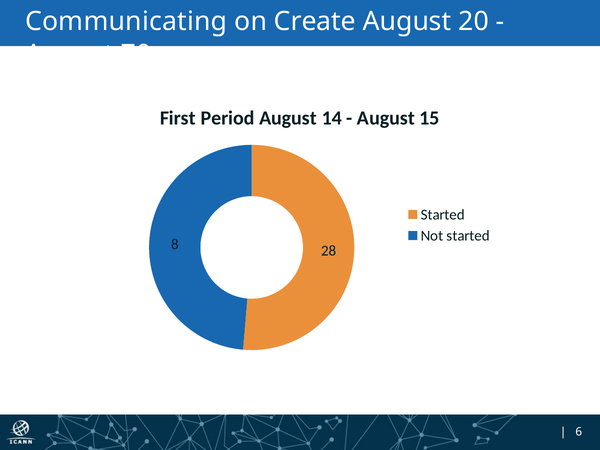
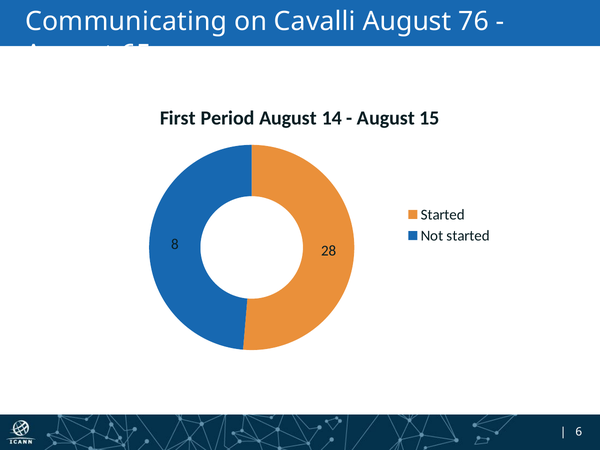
Create: Create -> Cavalli (315, 21)
20: 20 -> 76 (474, 21)
70: 70 -> 65 (136, 55)
